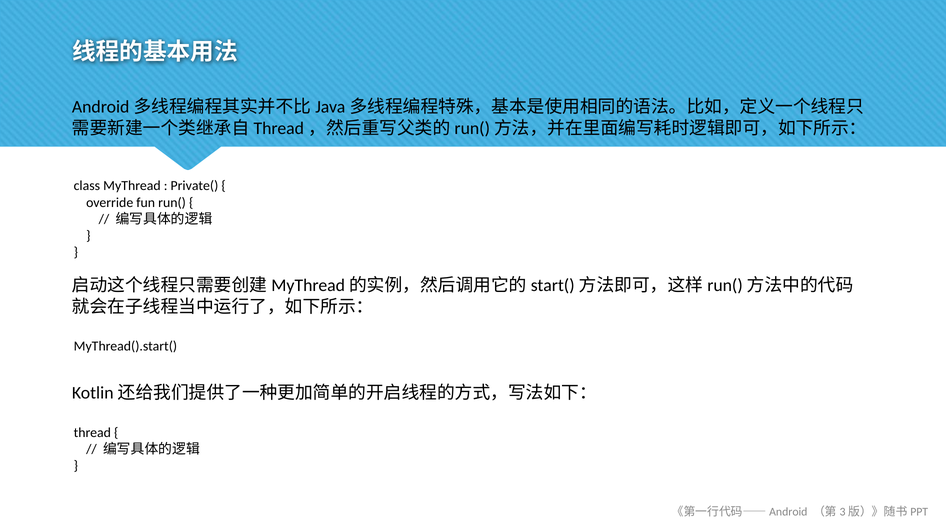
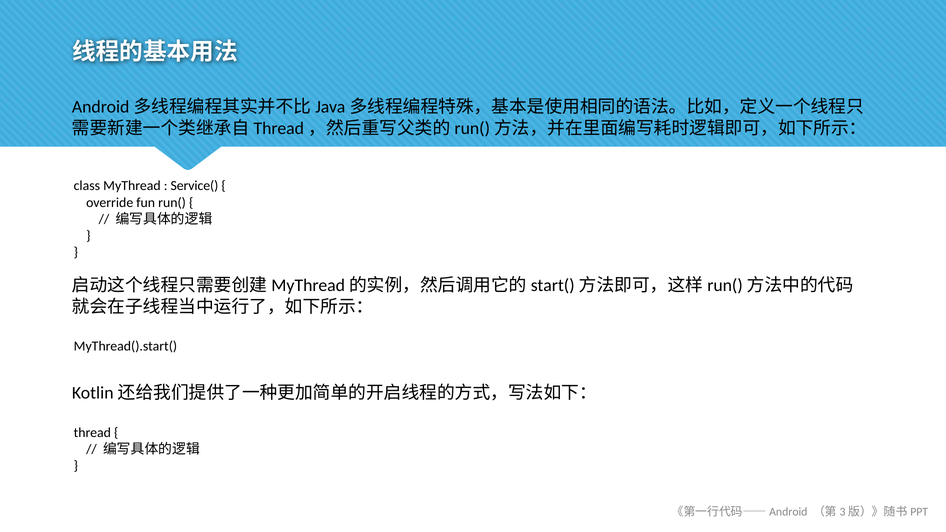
Private(: Private( -> Service( (194, 186)
